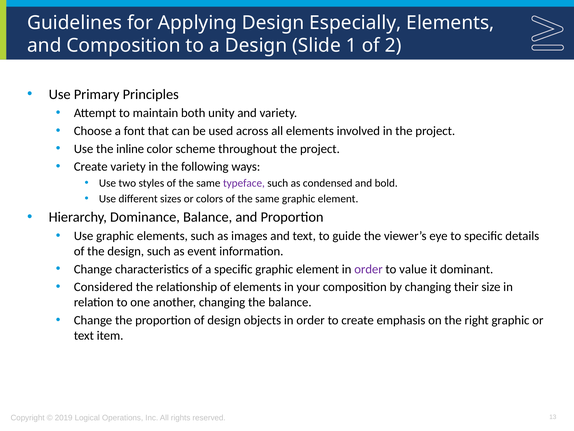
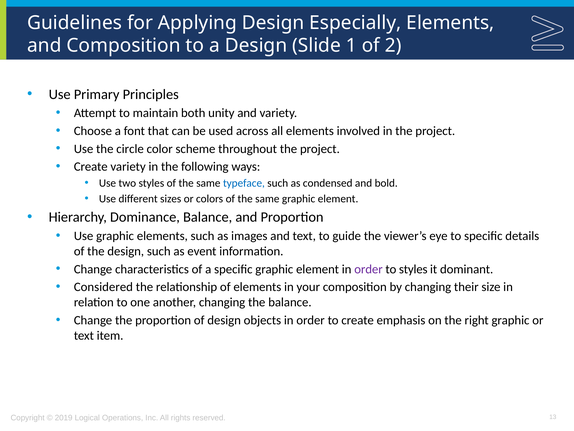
inline: inline -> circle (130, 149)
typeface colour: purple -> blue (244, 183)
to value: value -> styles (413, 269)
